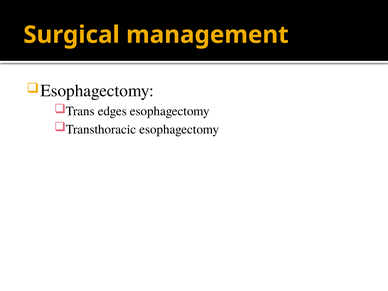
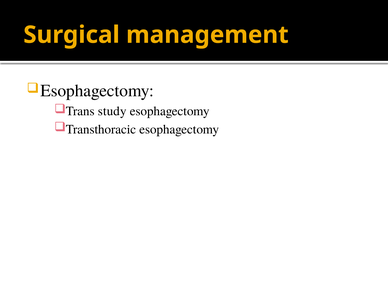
edges: edges -> study (112, 111)
